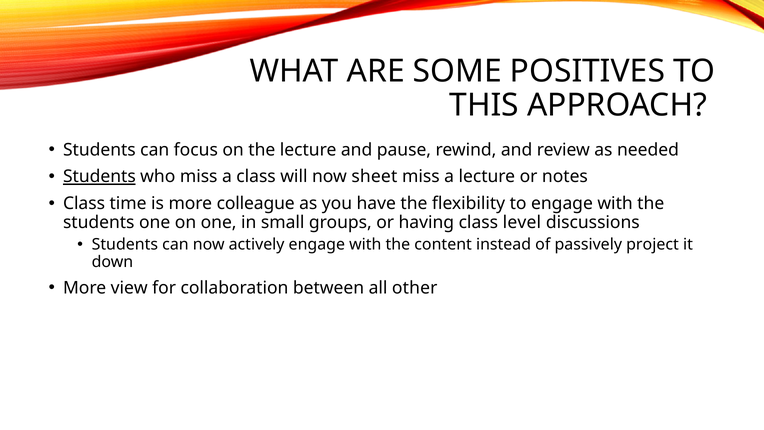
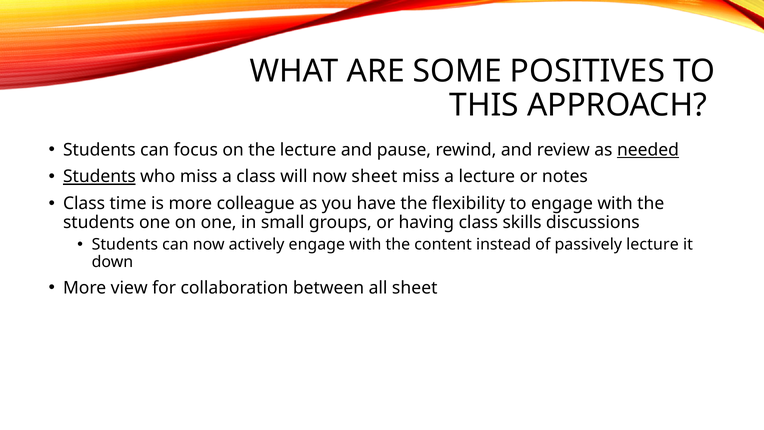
needed underline: none -> present (648, 150)
level: level -> skills (522, 222)
passively project: project -> lecture (652, 244)
all other: other -> sheet (415, 288)
